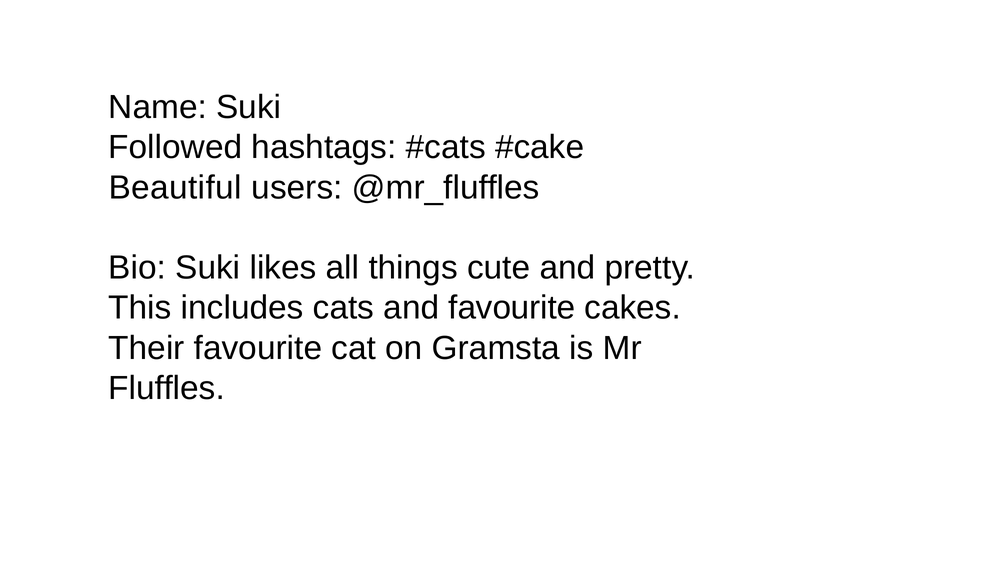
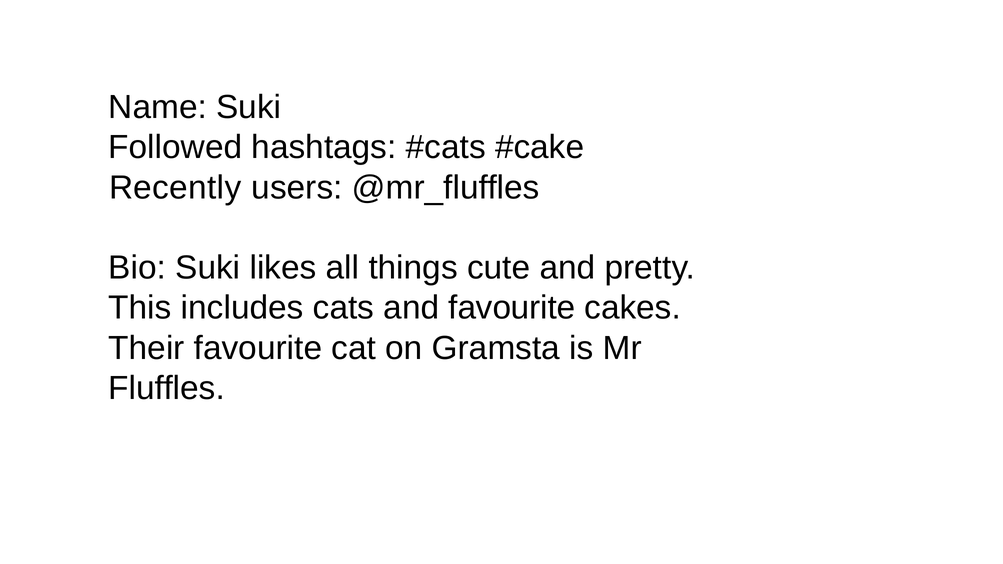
Beautiful: Beautiful -> Recently (175, 188)
